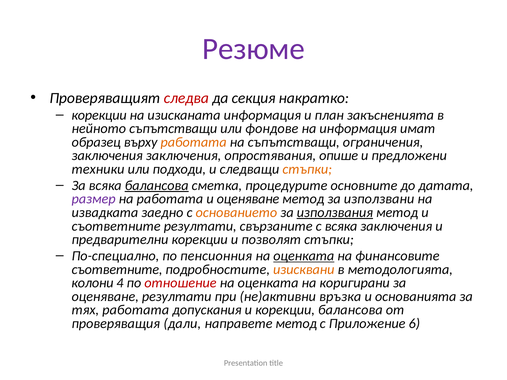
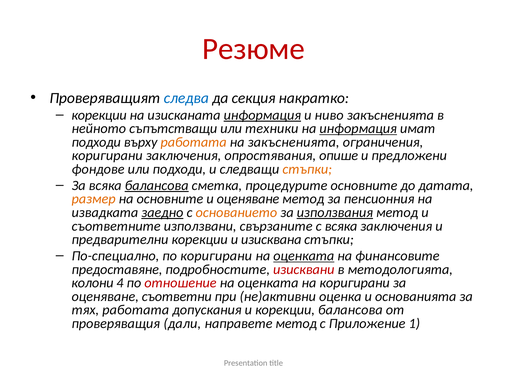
Резюме colour: purple -> red (253, 49)
следва colour: red -> blue (186, 98)
информация underline: none -> present (262, 115)
план: план -> ниво (329, 115)
фондове: фондове -> техники (272, 129)
информация underline: none -> present (358, 129)
образец: образец -> подходи (96, 142)
на съпътстващи: съпътстващи -> закъсненията (294, 142)
заключения: заключения -> коригирани (107, 156)
техники: техники -> фондове (98, 169)
размер colour: purple -> orange (94, 199)
на работата: работата -> основните (170, 199)
използвани: използвани -> пенсионния (379, 199)
заедно underline: none -> present (162, 213)
съответните резултати: резултати -> използвани (200, 226)
позволят: позволят -> изисквана (271, 240)
по пенсионния: пенсионния -> коригирани (216, 256)
съответните: съответните -> предоставяне (117, 270)
изисквани colour: orange -> red (304, 270)
оценяване резултати: резултати -> съответни (177, 297)
връзка: връзка -> оценка (340, 297)
6: 6 -> 1 (414, 324)
